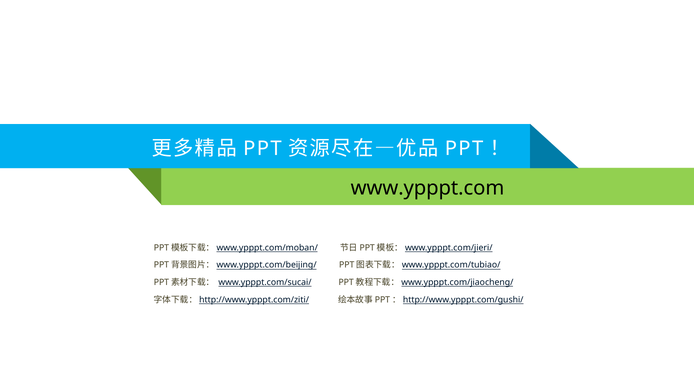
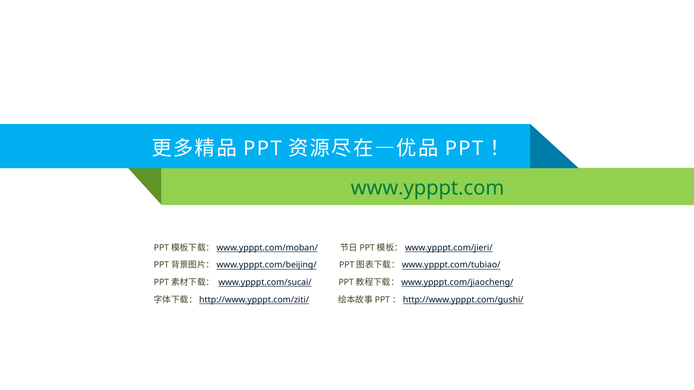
www.ypppt.com colour: black -> green (428, 188)
